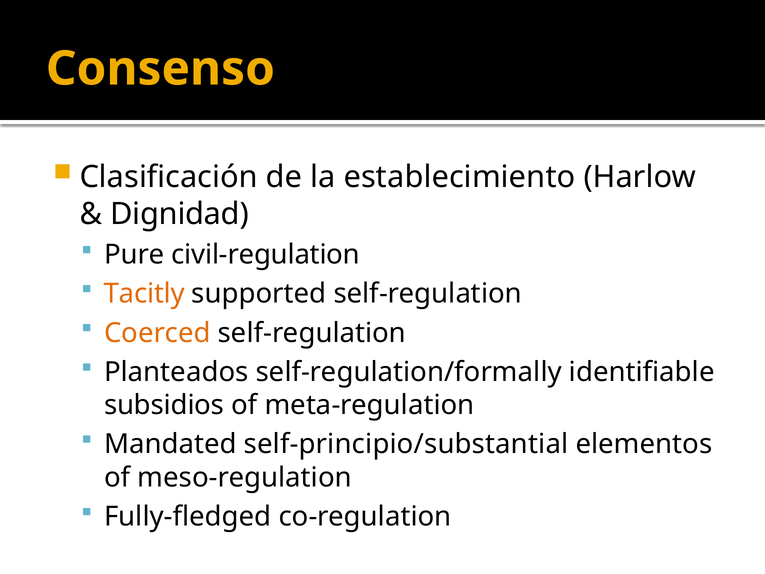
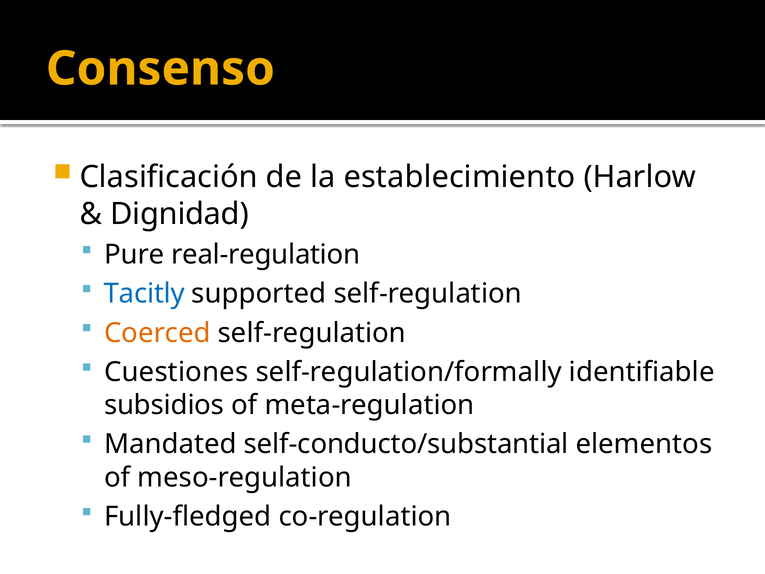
civil-regulation: civil-regulation -> real-regulation (266, 255)
Tacitly colour: orange -> blue (144, 294)
Planteados: Planteados -> Cuestiones (176, 372)
self-principio/substantial: self-principio/substantial -> self-conducto/substantial (406, 444)
